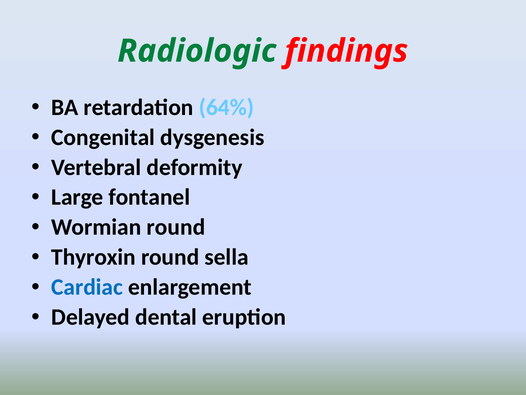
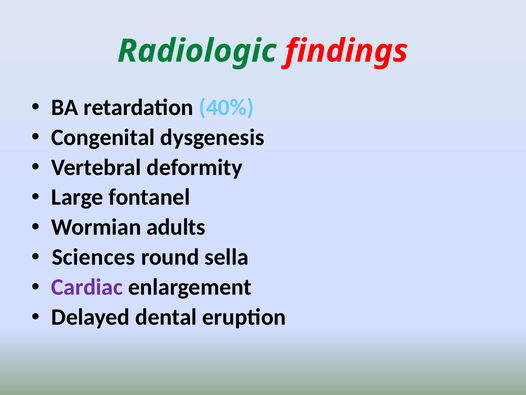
64%: 64% -> 40% (226, 107)
Wormian round: round -> adults (176, 227)
Thyroxin: Thyroxin -> Sciences (93, 257)
Cardiac colour: blue -> purple (87, 287)
